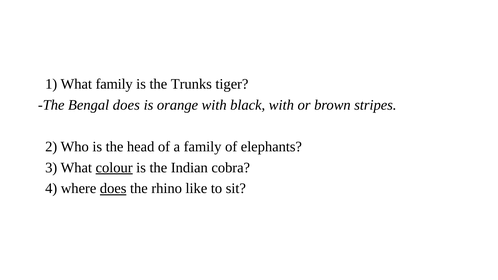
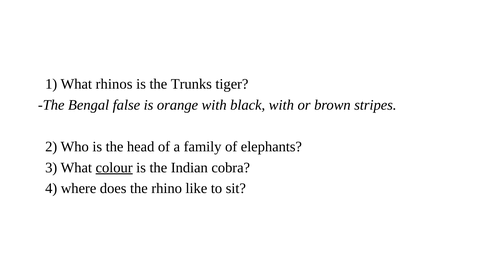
What family: family -> rhinos (114, 84)
Bengal does: does -> false (126, 105)
does underline: present -> none (113, 189)
